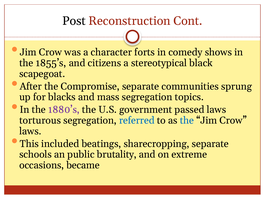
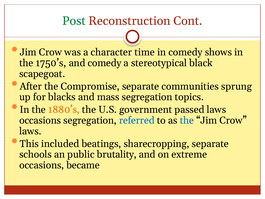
Post colour: black -> green (74, 21)
forts: forts -> time (145, 52)
1855’s: 1855’s -> 1750’s (51, 63)
and citizens: citizens -> comedy (105, 63)
1880’s colour: purple -> orange (64, 110)
torturous: torturous -> occasions (40, 120)
